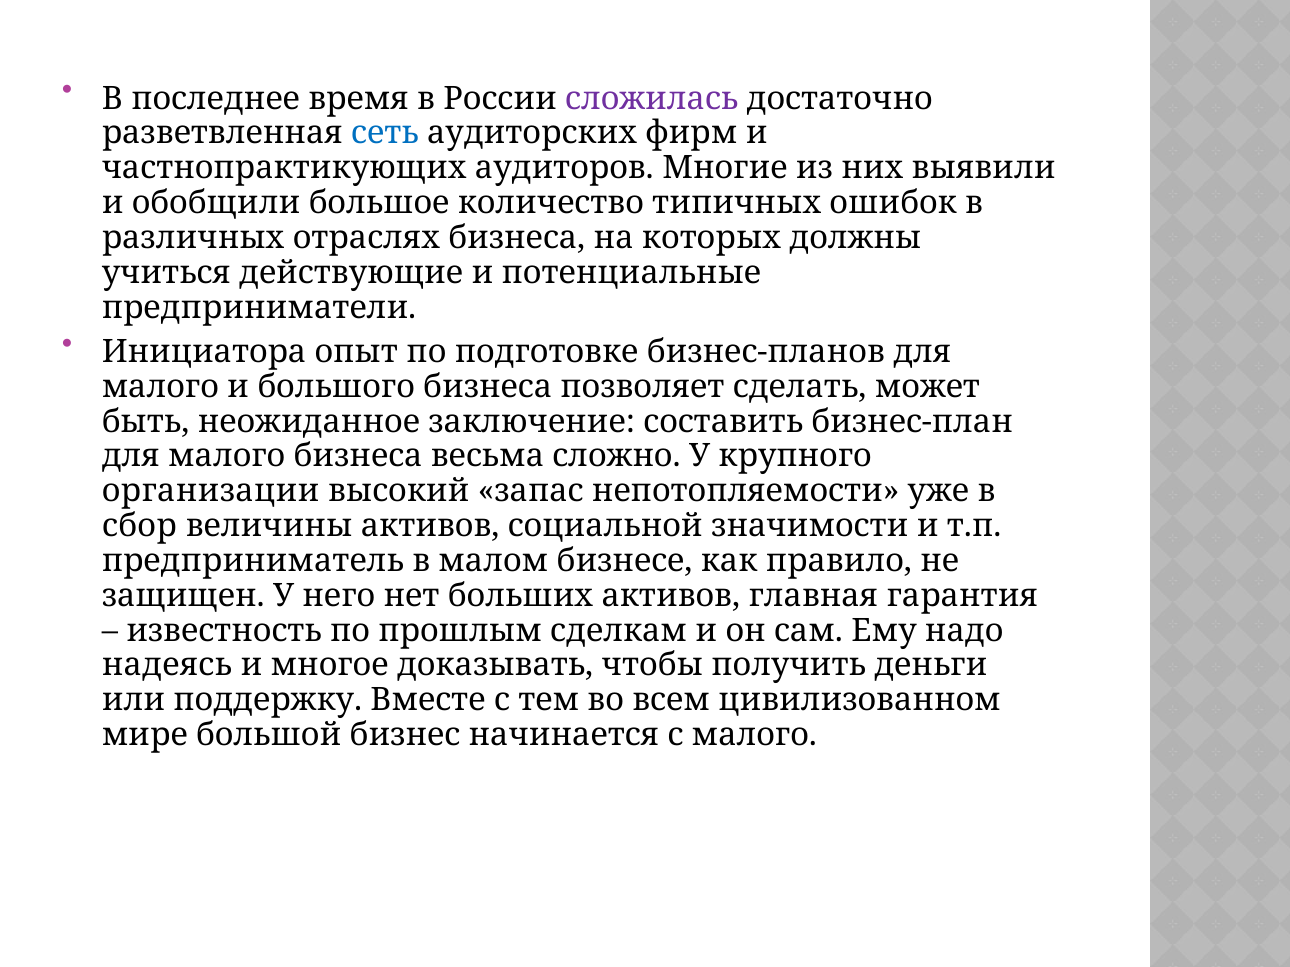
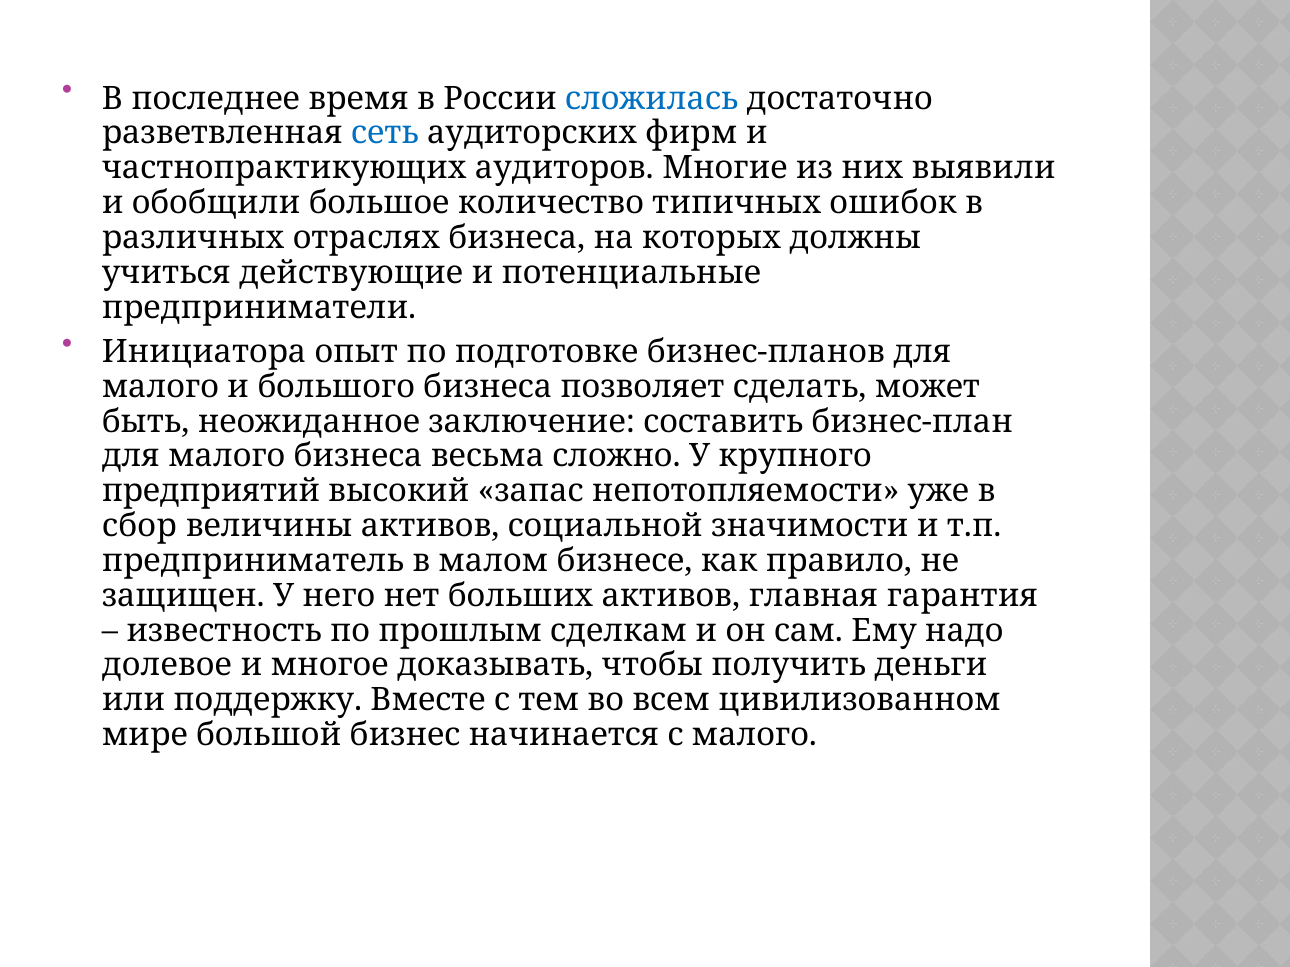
сложилась colour: purple -> blue (652, 99)
организации: организации -> предприятий (211, 491)
надеясь: надеясь -> долевое (167, 666)
